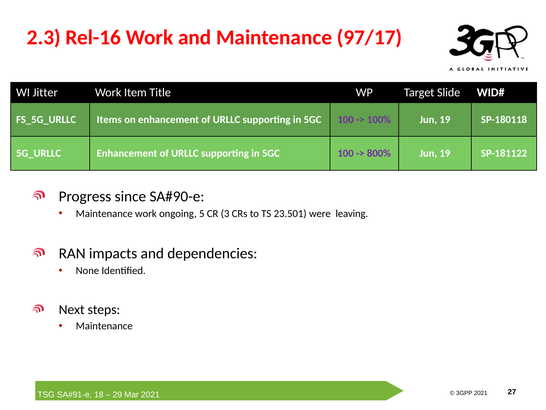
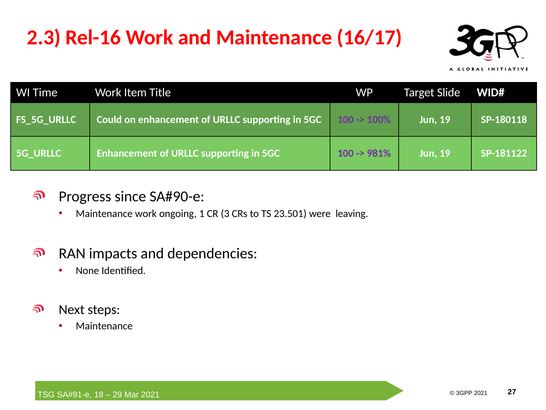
97/17: 97/17 -> 16/17 (369, 37)
Jitter: Jitter -> Time (45, 92)
Items: Items -> Could (109, 119)
800%: 800% -> 981% (379, 153)
5: 5 -> 1 (202, 213)
